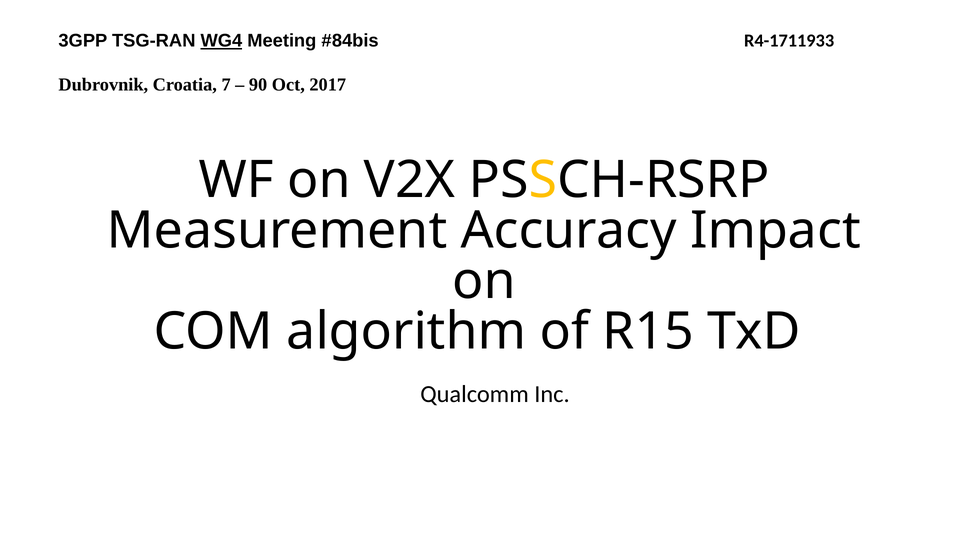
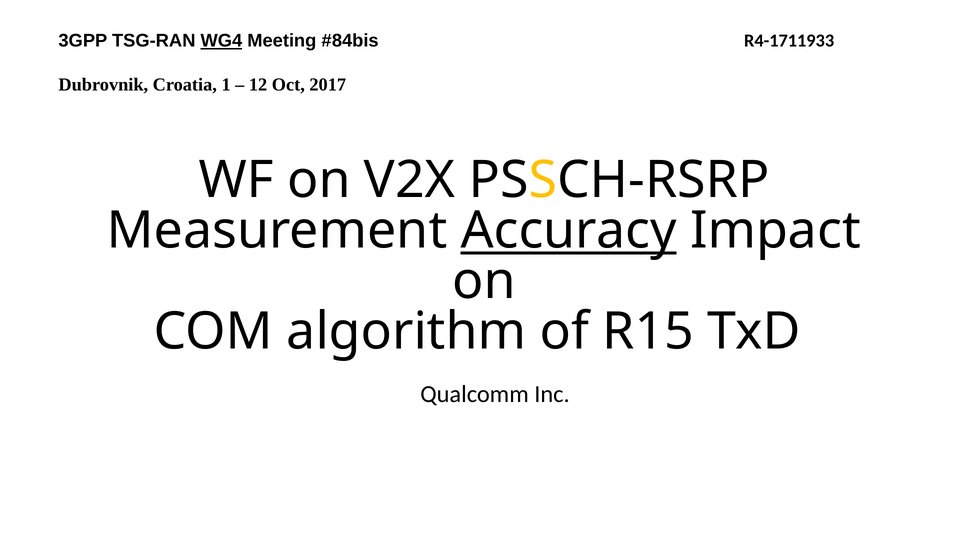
7: 7 -> 1 (226, 85)
90: 90 -> 12 (258, 85)
Accuracy underline: none -> present (569, 231)
